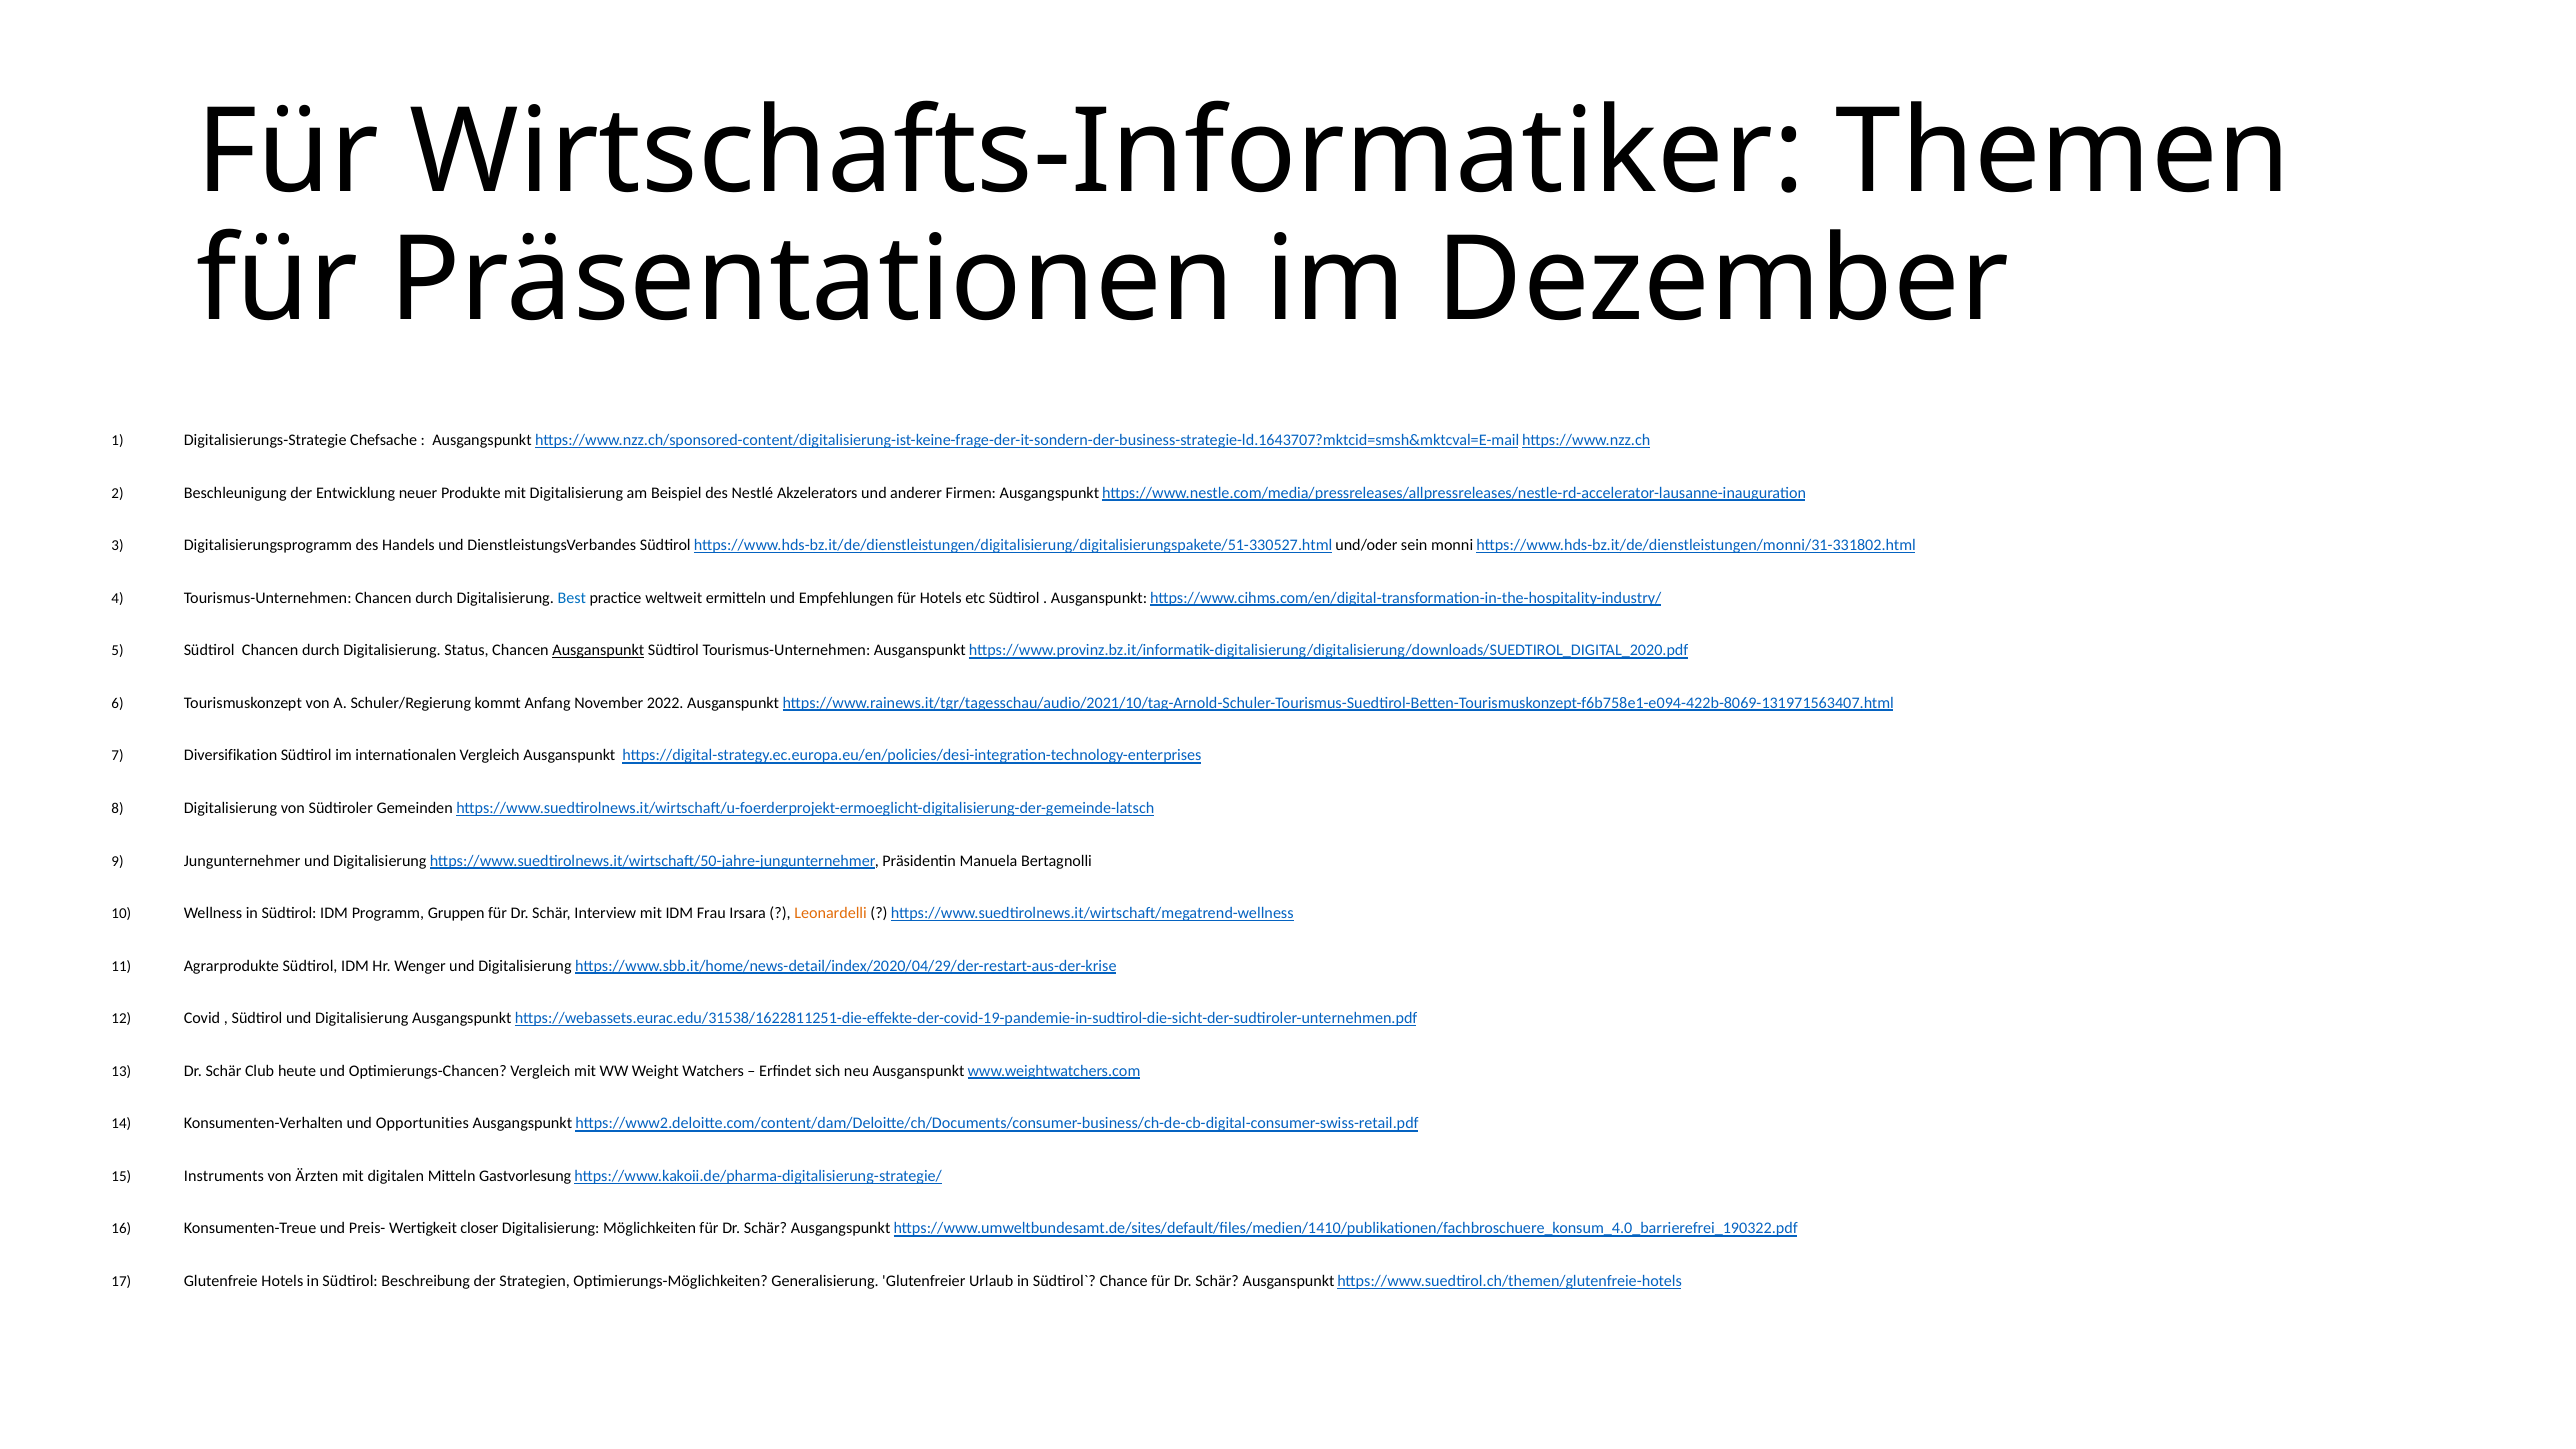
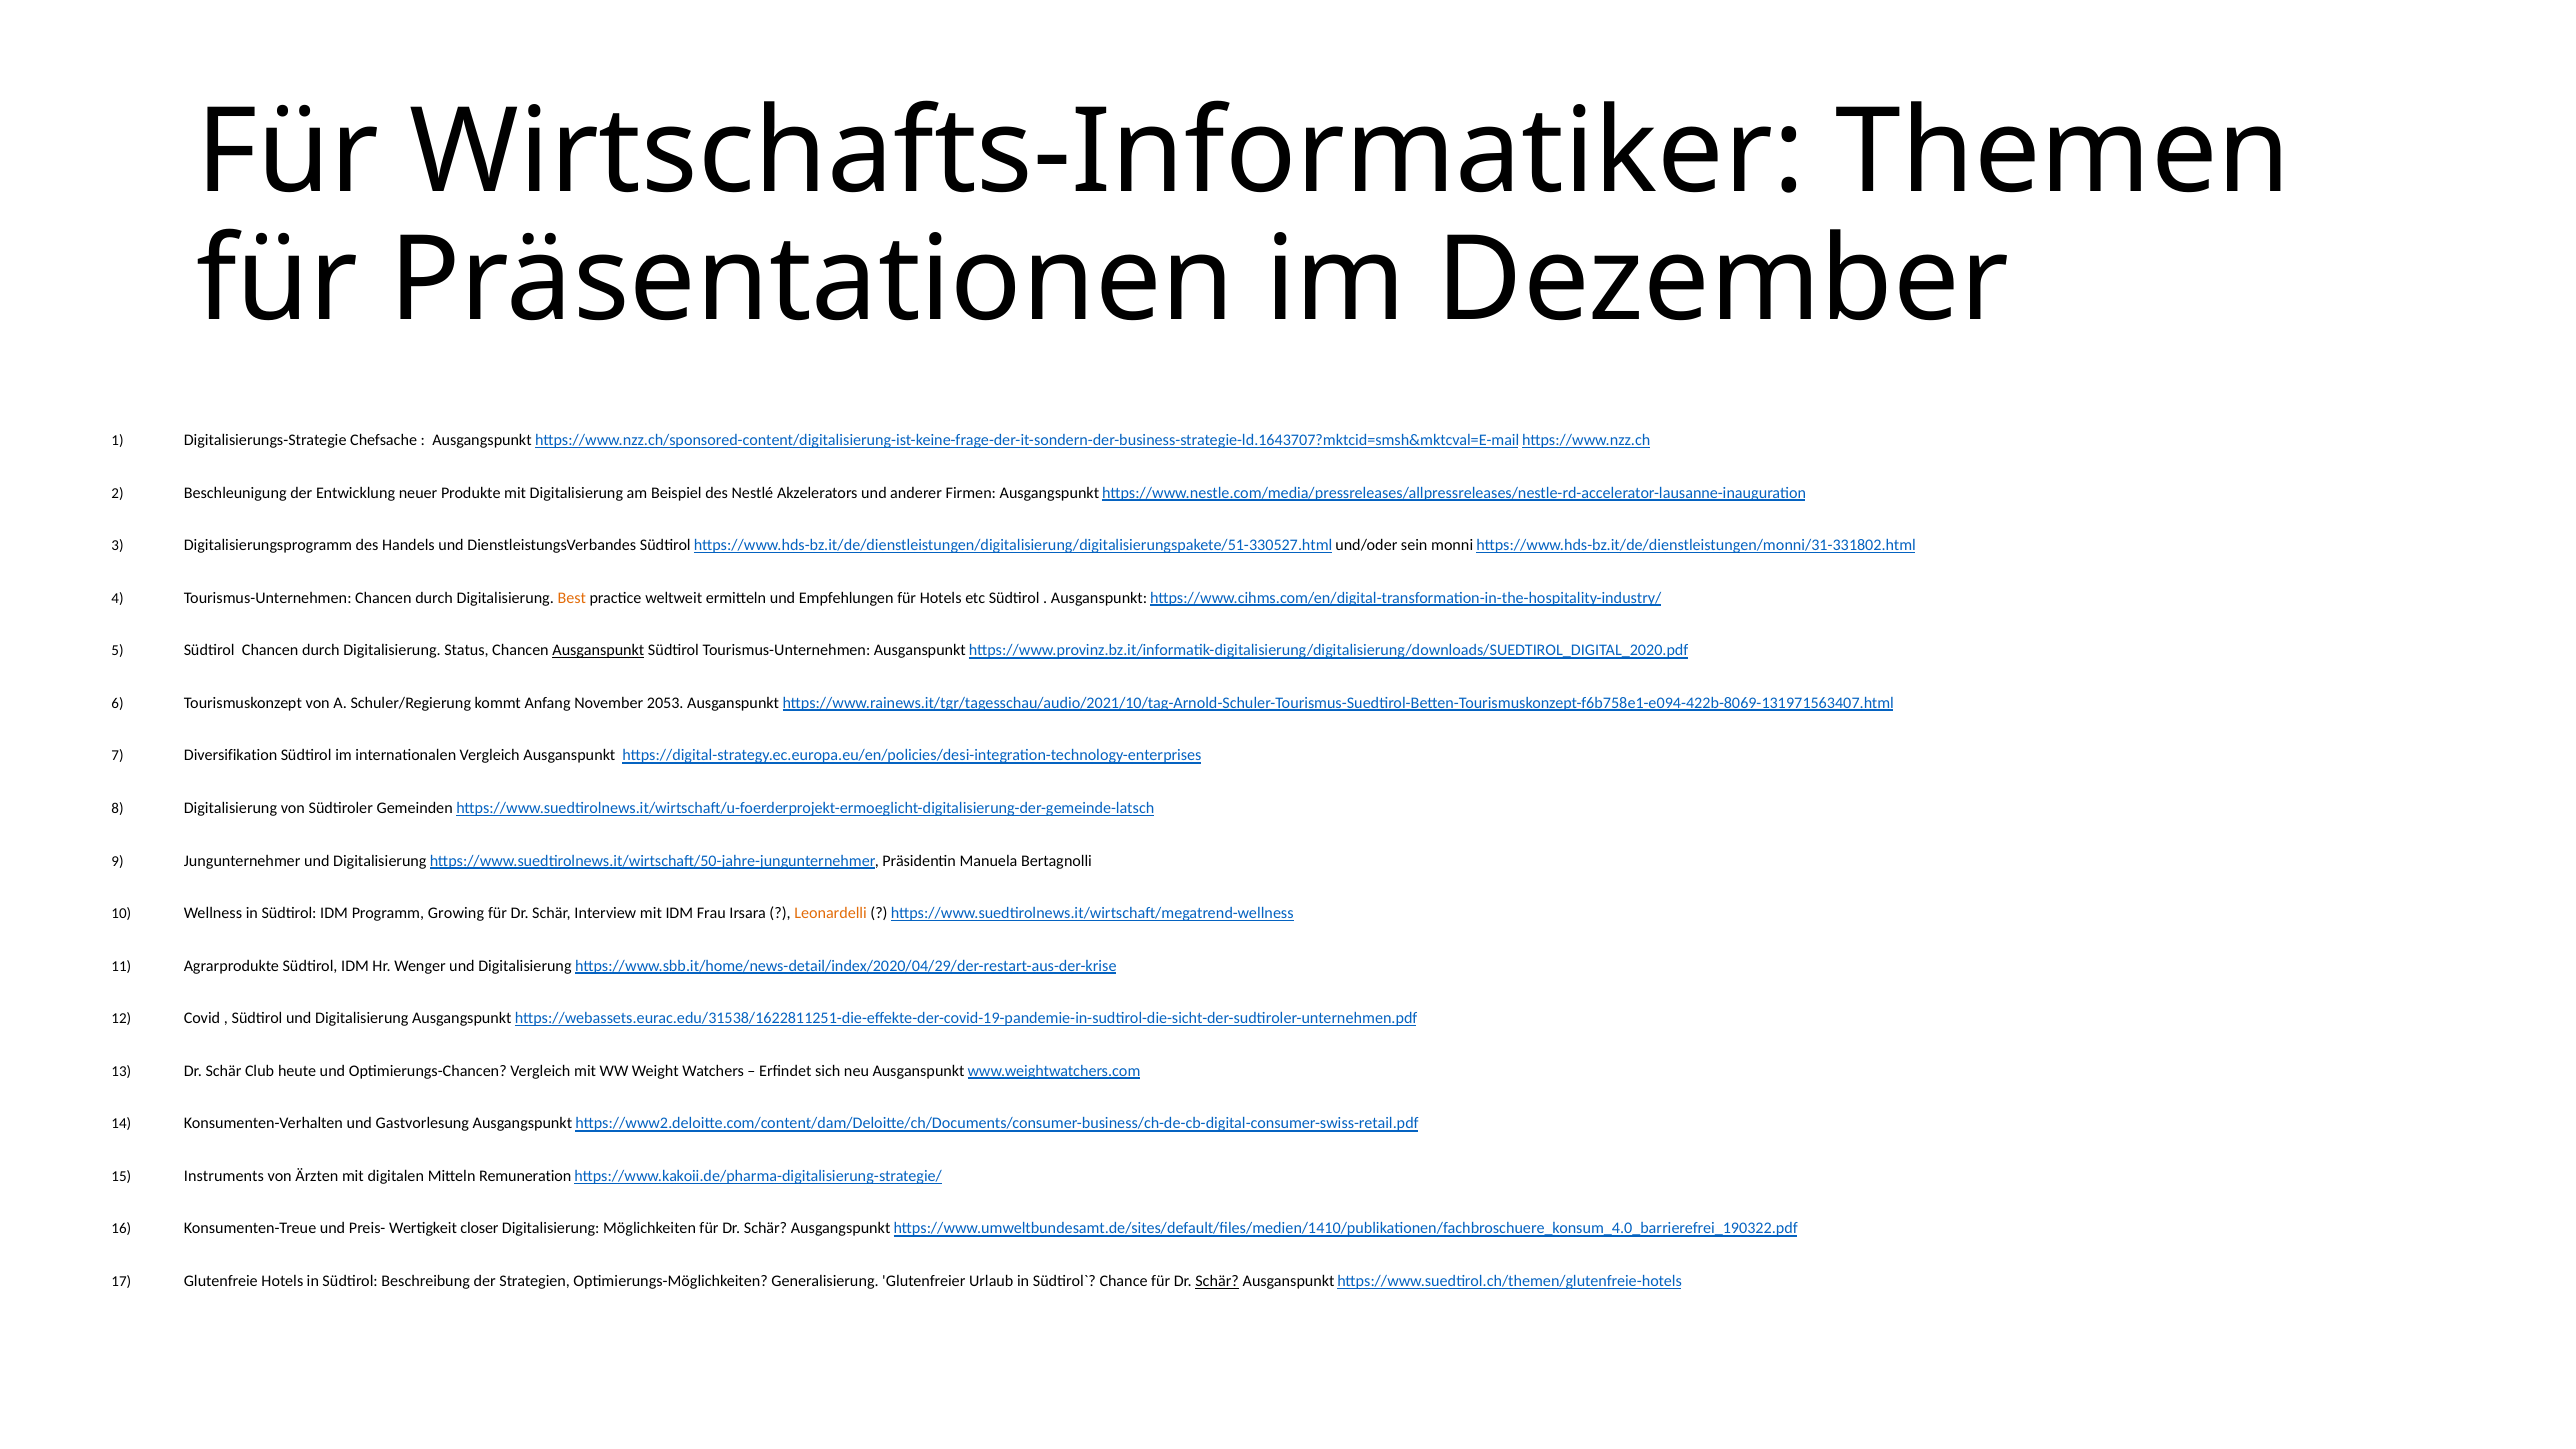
Best colour: blue -> orange (572, 598)
2022: 2022 -> 2053 (665, 703)
Gruppen: Gruppen -> Growing (456, 913)
Opportunities: Opportunities -> Gastvorlesung (422, 1124)
Gastvorlesung: Gastvorlesung -> Remuneration (525, 1176)
Schär underline: none -> present (1217, 1281)
